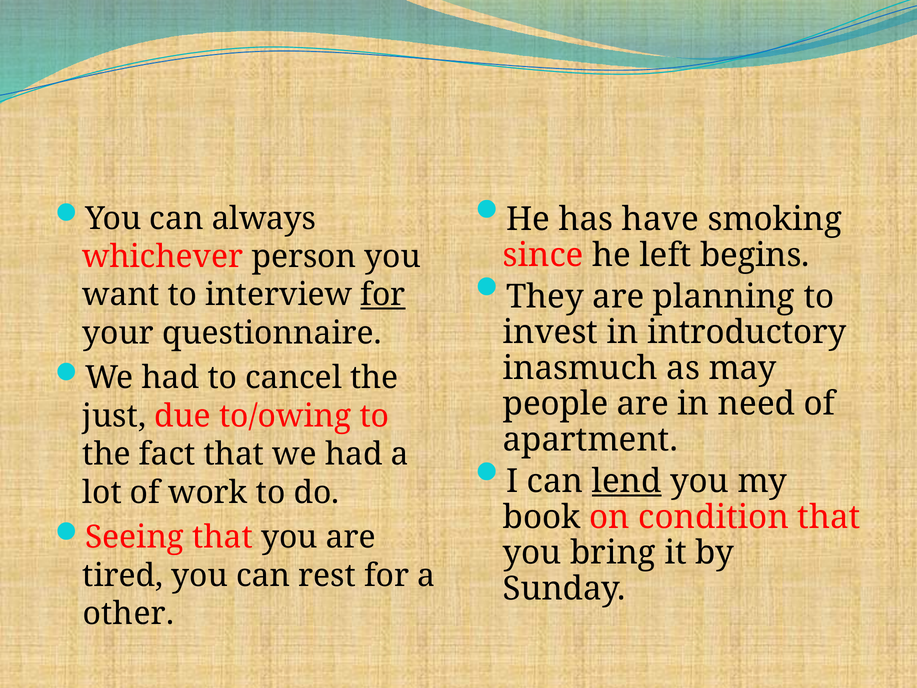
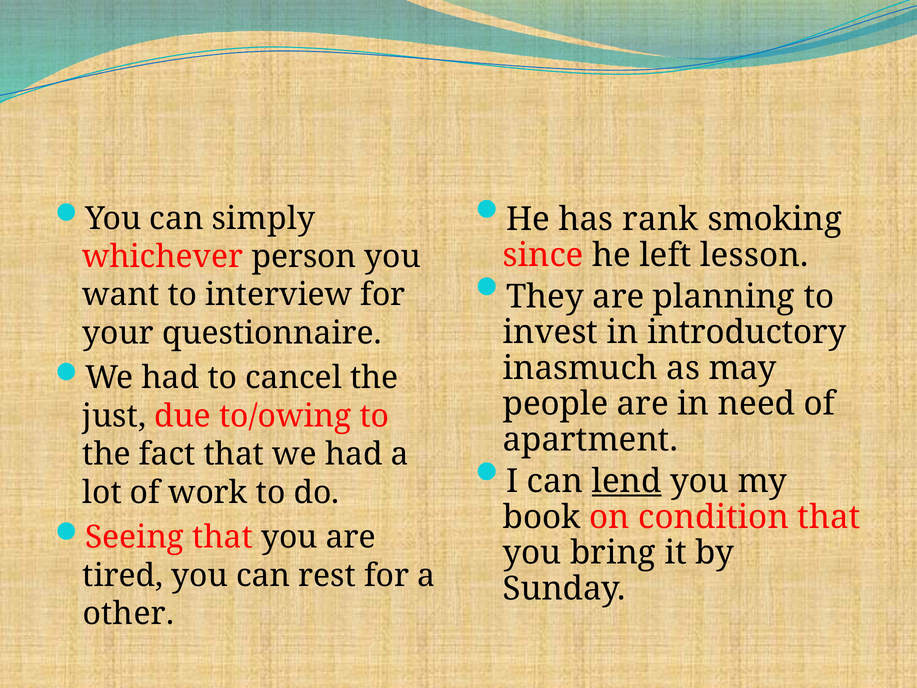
have: have -> rank (660, 219)
always: always -> simply (264, 218)
begins: begins -> lesson (754, 255)
for underline: present -> none (383, 295)
